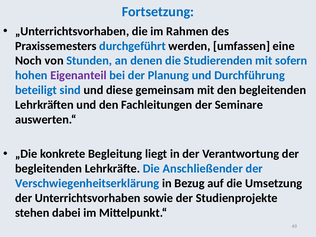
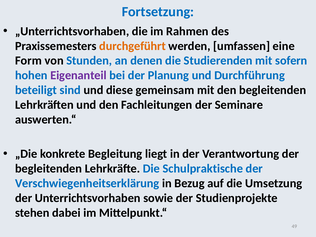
durchgeführt colour: blue -> orange (133, 46)
Noch: Noch -> Form (28, 61)
Anschließender: Anschließender -> Schulpraktische (203, 169)
